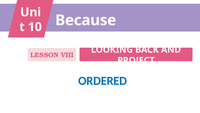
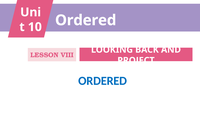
10 Because: Because -> Ordered (86, 20)
